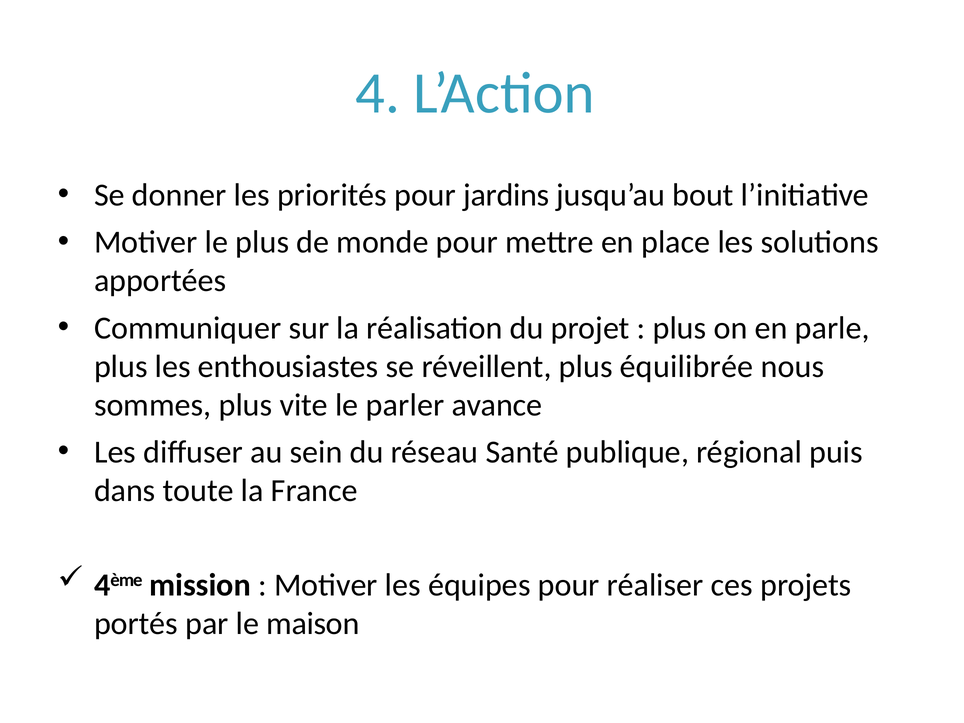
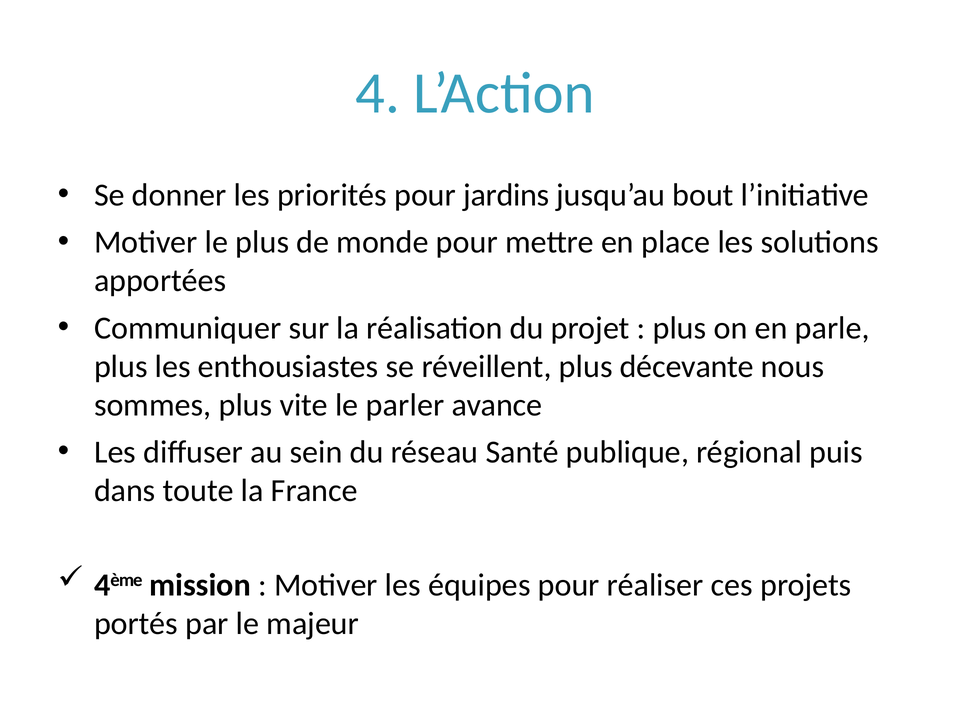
équilibrée: équilibrée -> décevante (687, 366)
maison: maison -> majeur (313, 624)
